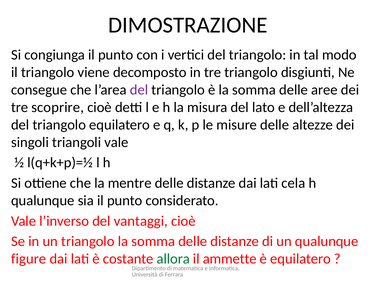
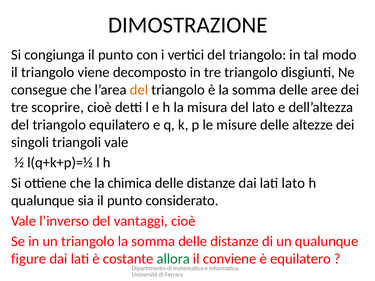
del colour: purple -> orange (139, 90)
mentre: mentre -> chimica (130, 183)
lati cela: cela -> lato (293, 183)
ammette: ammette -> conviene (230, 259)
